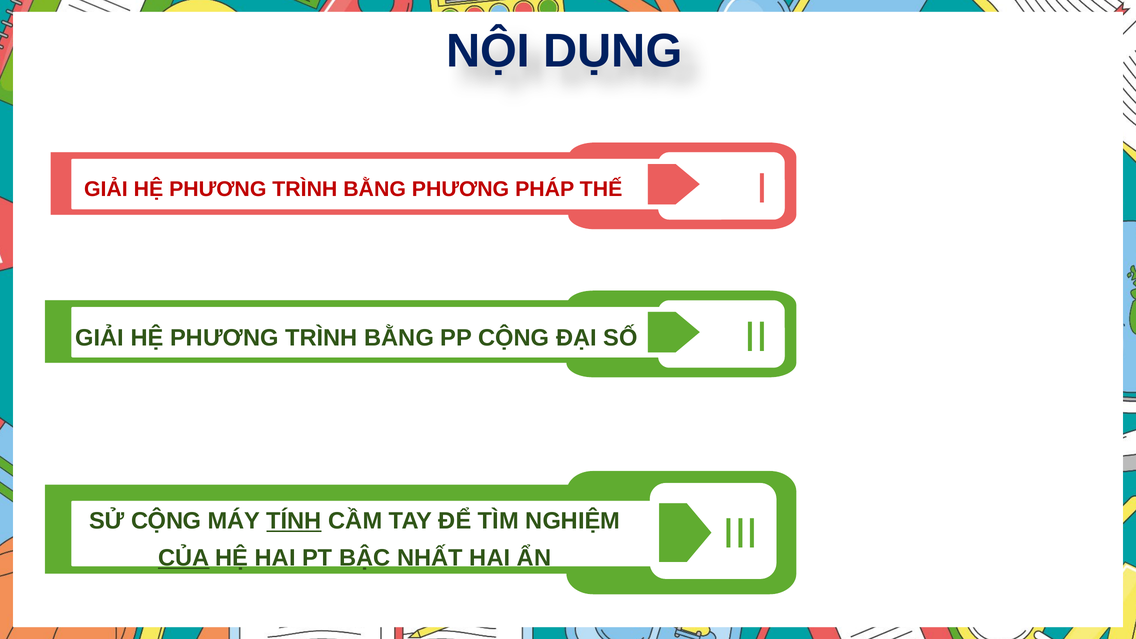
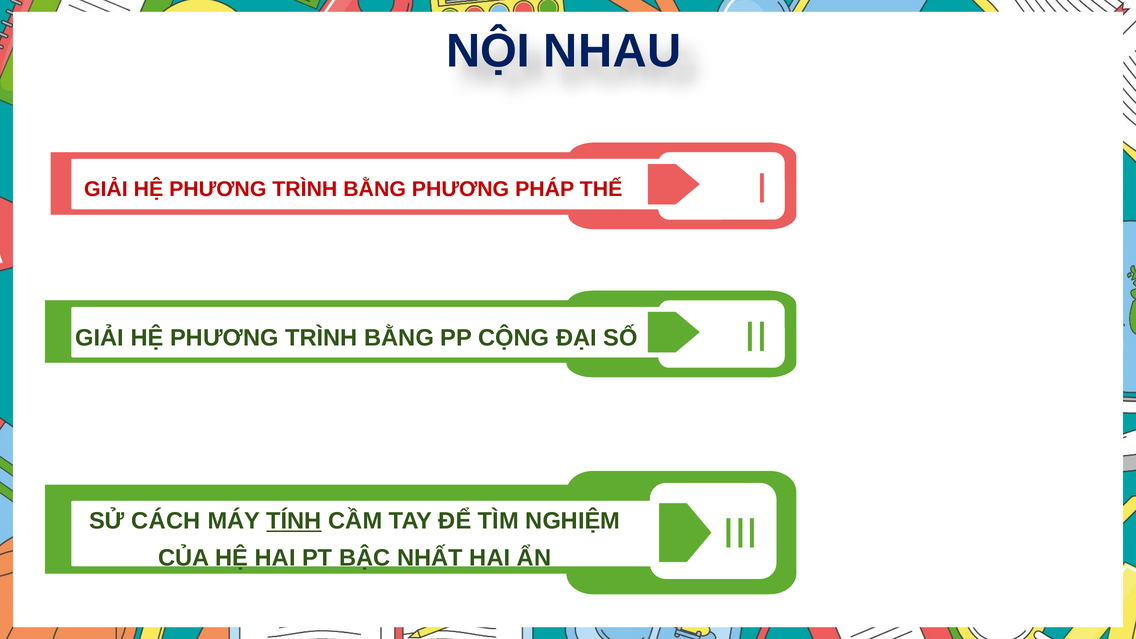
DỤNG: DỤNG -> NHAU (612, 51)
SỬ CỘNG: CỘNG -> CÁCH (166, 521)
CỦA underline: present -> none (184, 558)
